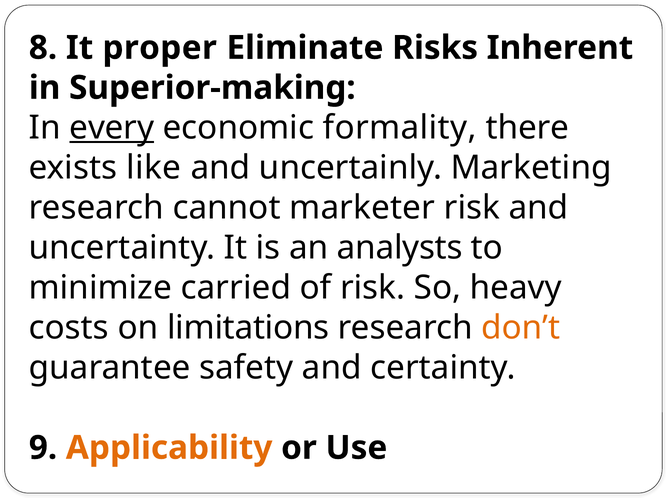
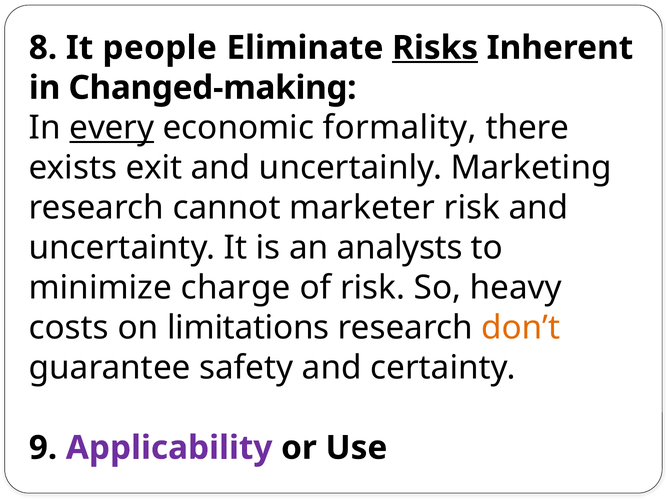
proper: proper -> people (160, 48)
Risks underline: none -> present (435, 48)
Superior-making: Superior-making -> Changed-making (212, 88)
like: like -> exit (154, 168)
carried: carried -> charge (236, 288)
Applicability colour: orange -> purple (169, 448)
